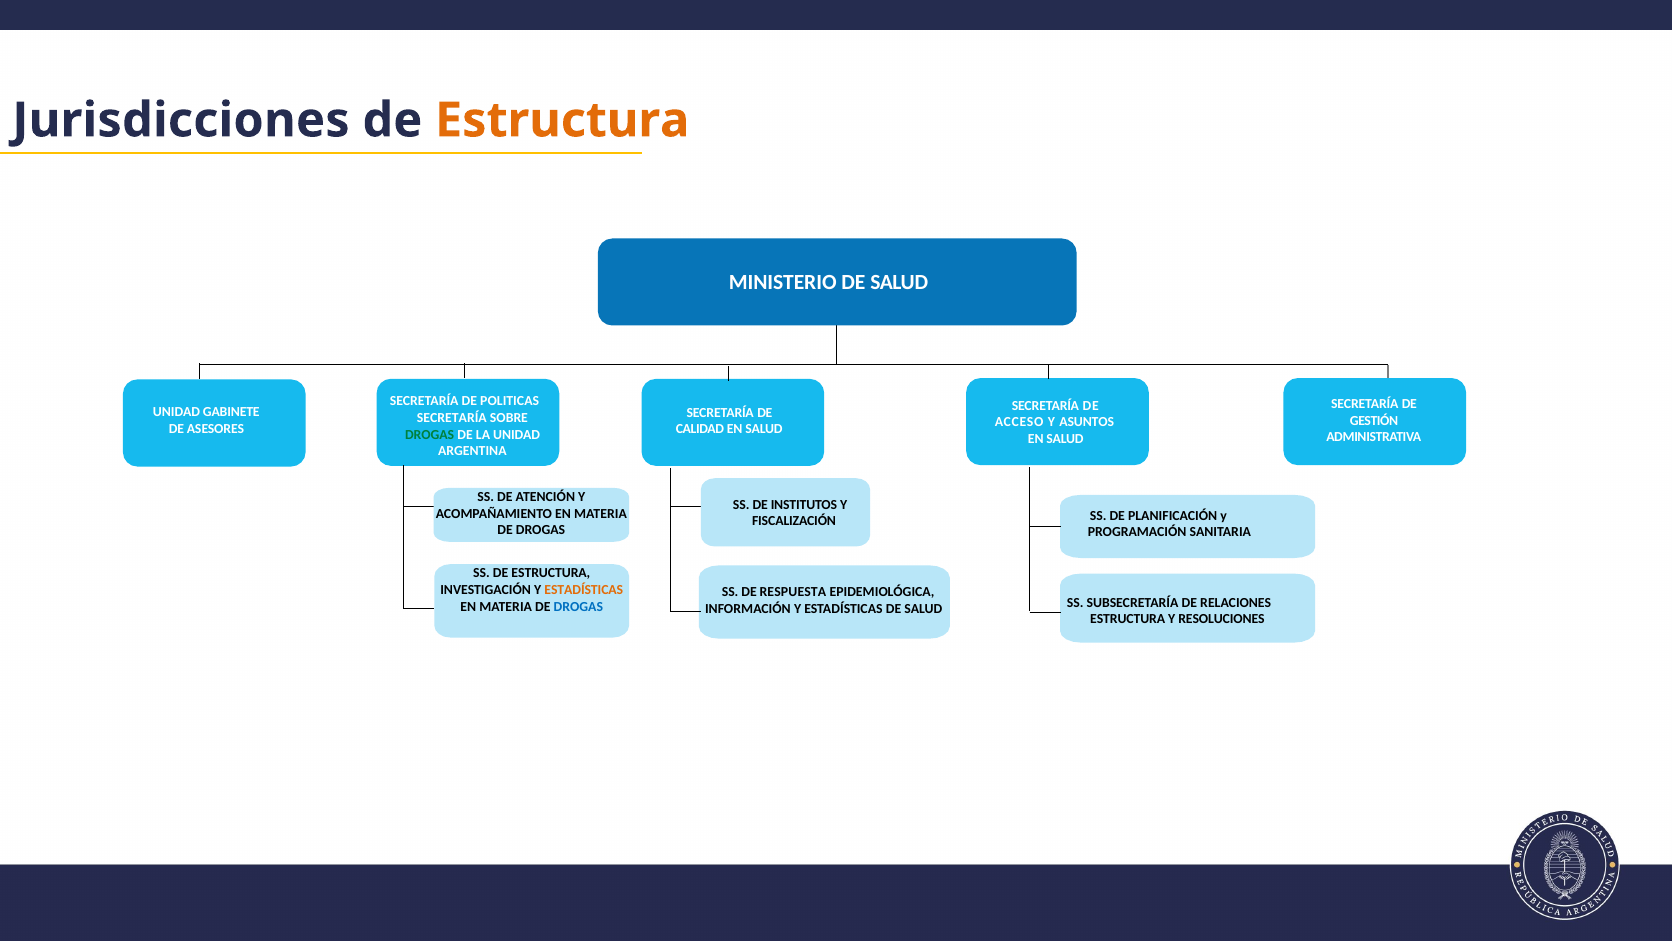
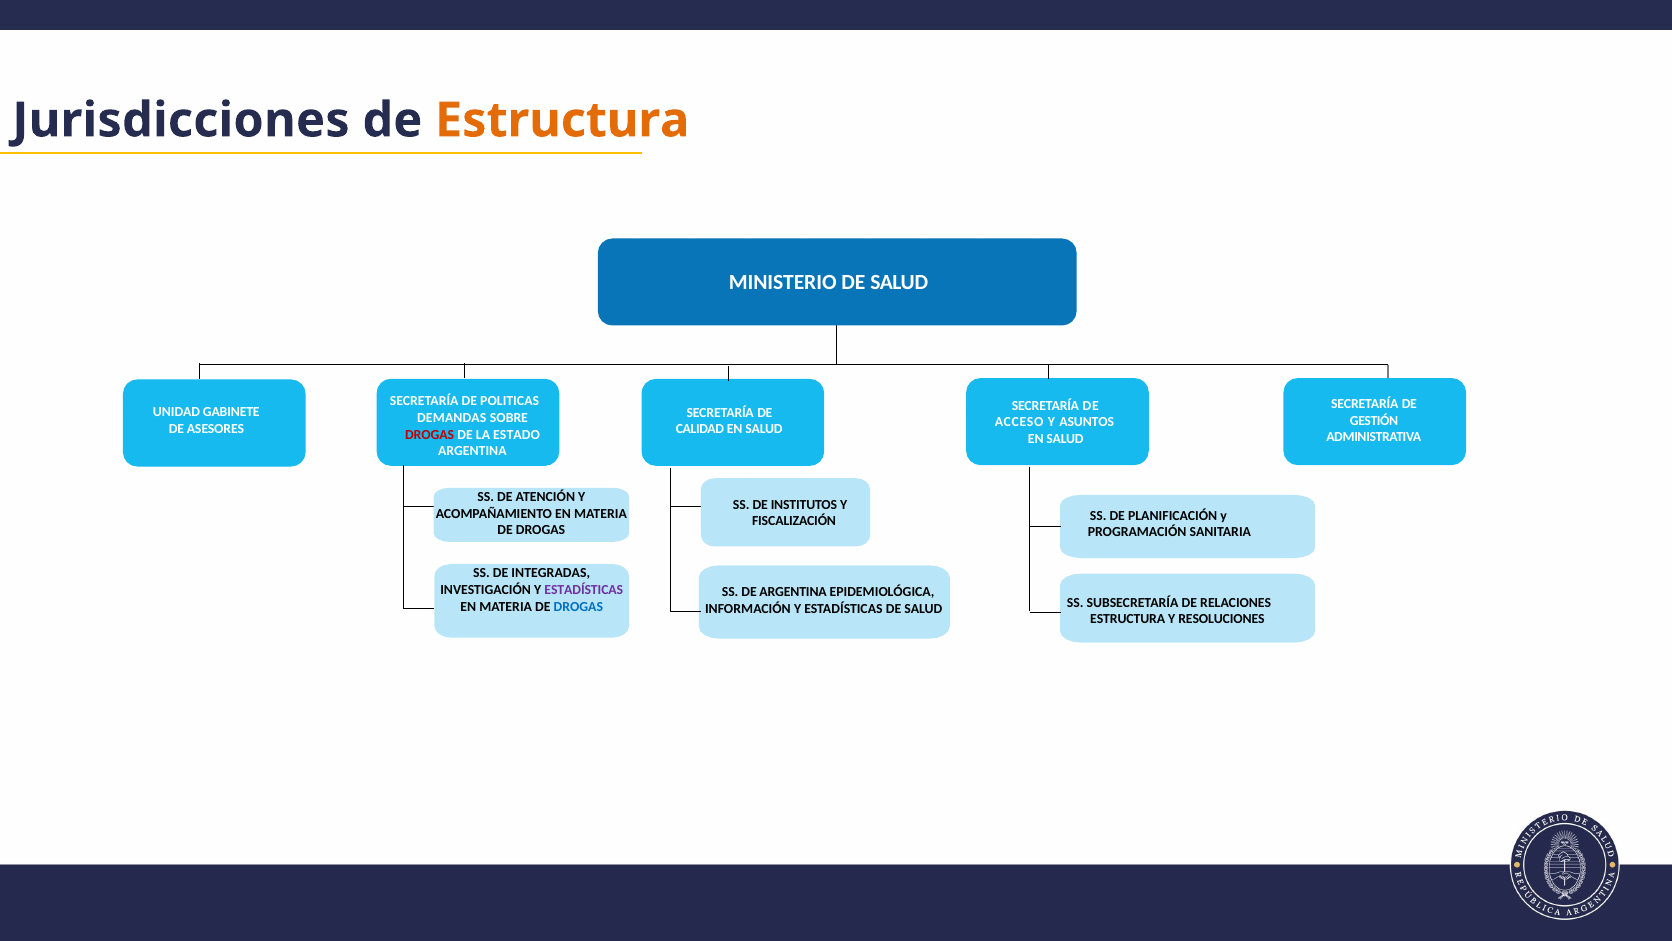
SECRETARÍA: SECRETARÍA -> DEMANDAS (452, 418)
DROGAS colour: green -> red (430, 434)
LA UNIDAD: UNIDAD -> ESTADO (517, 434)
SS DE ESTRUCTURA: ESTRUCTURA -> INTEGRADAS (551, 573)
ESTADÍSTICAS colour: orange -> purple (584, 590)
DE RESPUESTA: RESPUESTA -> ARGENTINA (793, 592)
